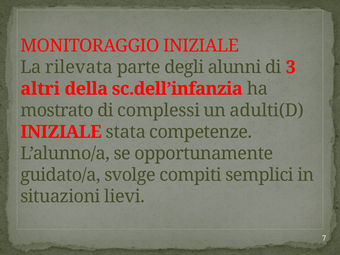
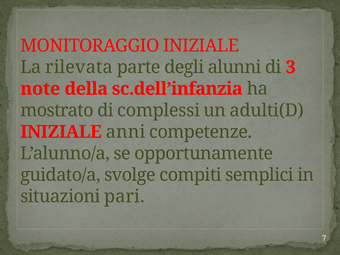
altri: altri -> note (40, 89)
stata: stata -> anni (126, 132)
lievi: lievi -> pari (124, 197)
